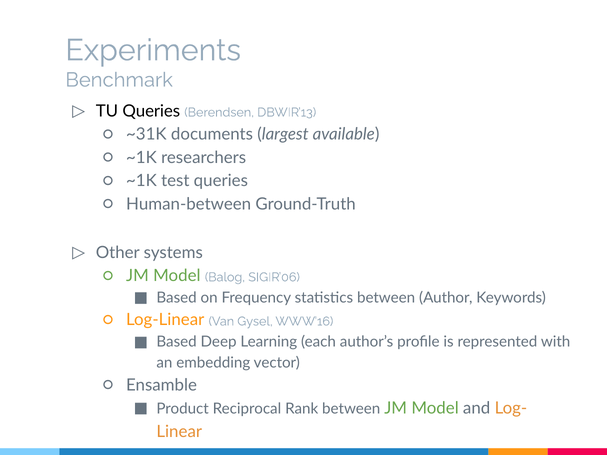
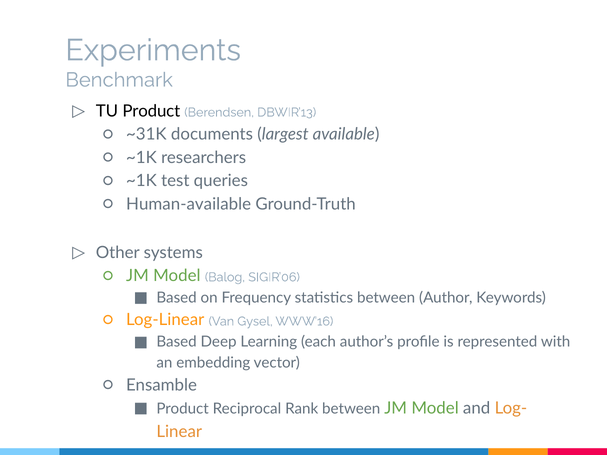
TU Queries: Queries -> Product (151, 111)
Human-between: Human-between -> Human-available (189, 204)
